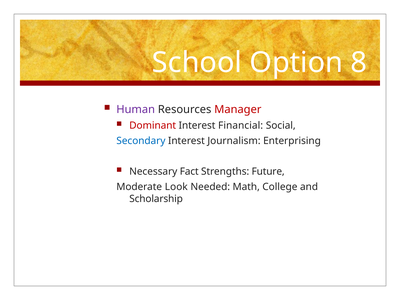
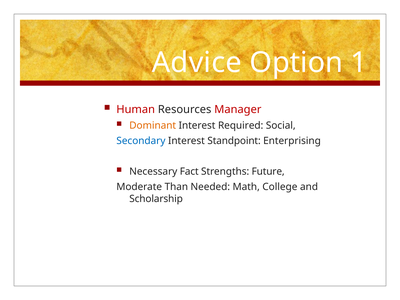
School: School -> Advice (197, 63)
8: 8 -> 1 (359, 63)
Human colour: purple -> red (136, 109)
Dominant colour: red -> orange (153, 125)
Financial: Financial -> Required (241, 125)
Journalism: Journalism -> Standpoint (234, 141)
Look: Look -> Than (176, 187)
